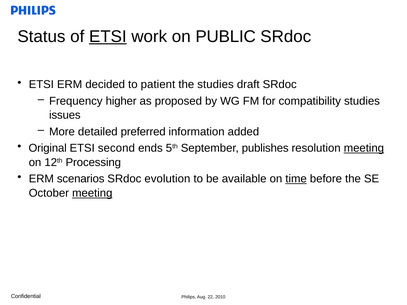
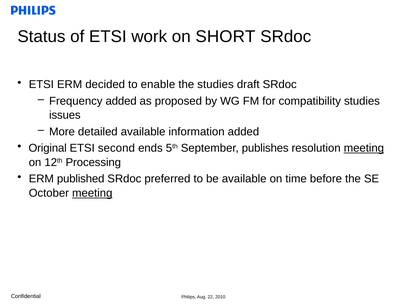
ETSI underline: present -> none (108, 37)
PUBLIC: PUBLIC -> SHORT (225, 37)
patient: patient -> enable (158, 85)
Frequency higher: higher -> added (121, 101)
detailed preferred: preferred -> available (143, 132)
scenarios: scenarios -> published (81, 179)
evolution: evolution -> preferred (167, 179)
time underline: present -> none (296, 179)
